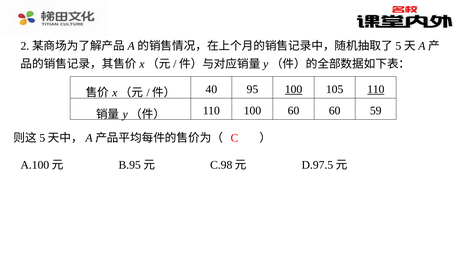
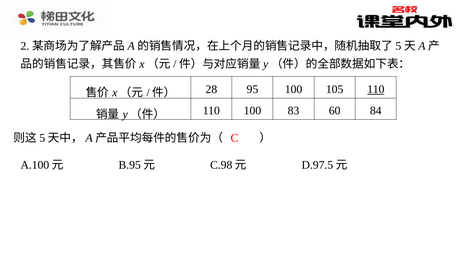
40: 40 -> 28 (211, 89)
100 underline: present -> none (294, 89)
100 60: 60 -> 83 (294, 111)
59: 59 -> 84 (376, 111)
